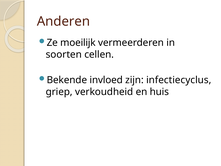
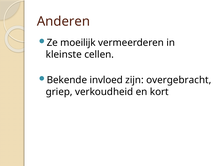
soorten: soorten -> kleinste (64, 54)
infectiecyclus: infectiecyclus -> overgebracht (179, 80)
huis: huis -> kort (159, 92)
